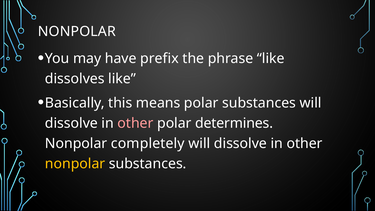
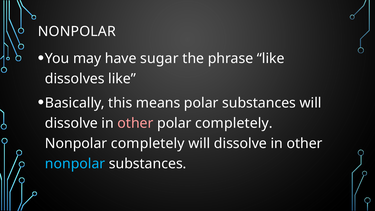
prefix: prefix -> sugar (159, 58)
polar determines: determines -> completely (234, 123)
nonpolar colour: yellow -> light blue (75, 164)
